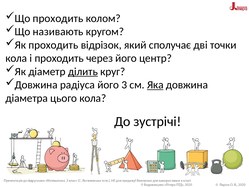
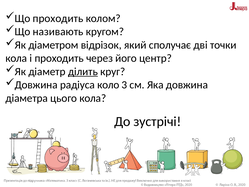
Як проходить: проходить -> діаметром (53, 45)
радіуса його: його -> коло (108, 85)
Яка underline: present -> none (155, 85)
